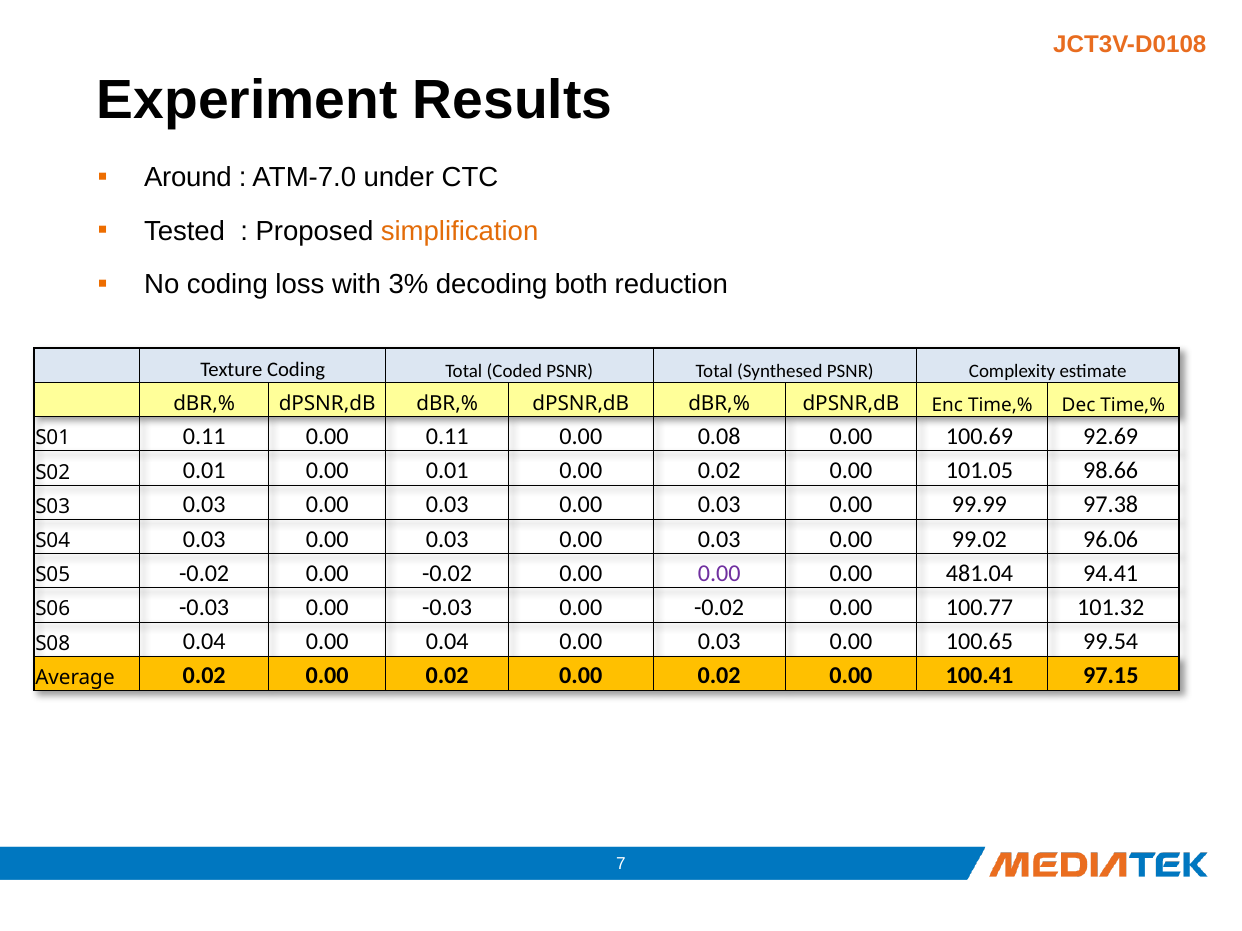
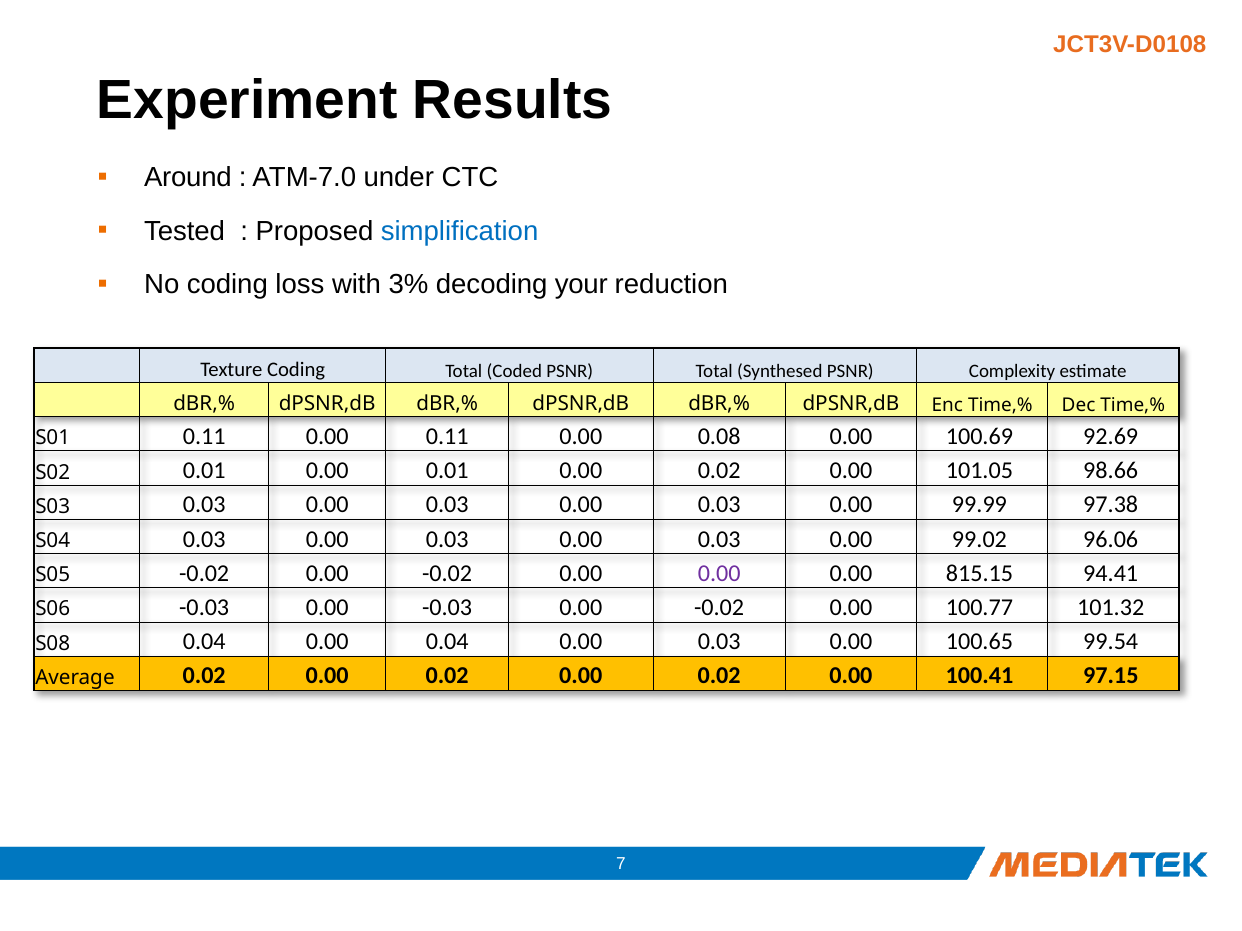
simplification colour: orange -> blue (460, 231)
both: both -> your (581, 285)
481.04: 481.04 -> 815.15 (979, 574)
